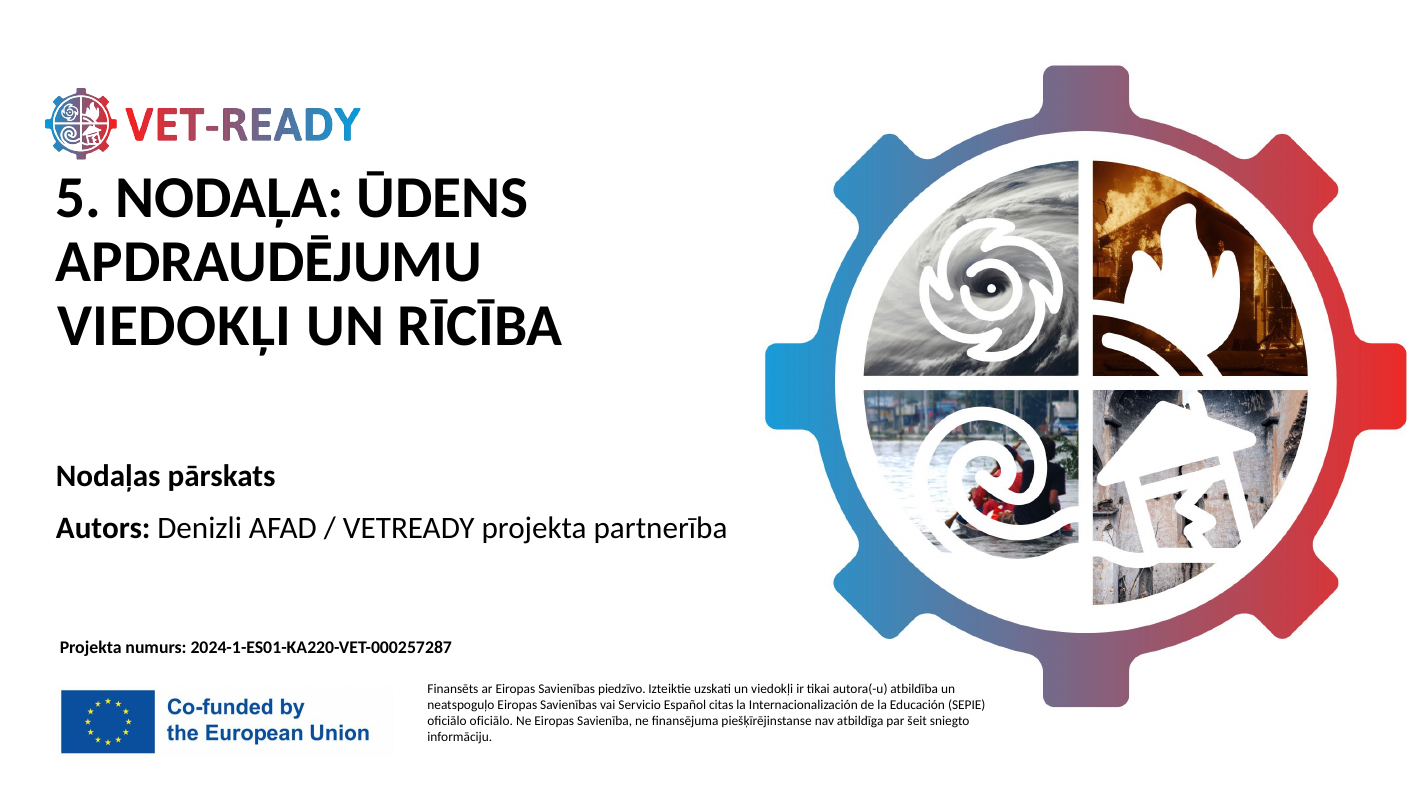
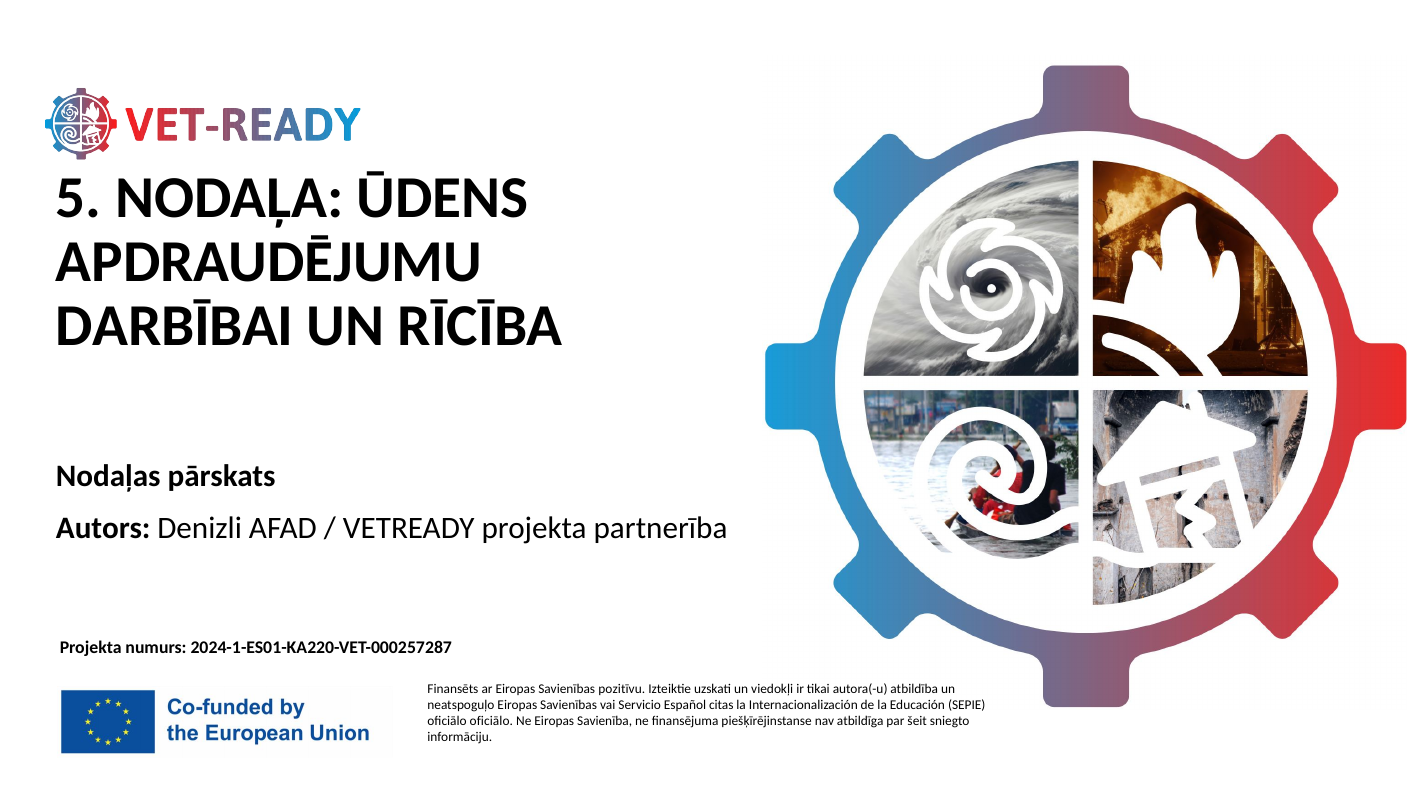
VIEDOKĻI: VIEDOKĻI -> DARBĪBAI (175, 326)
piedzīvo: piedzīvo -> pozitīvu (622, 689)
